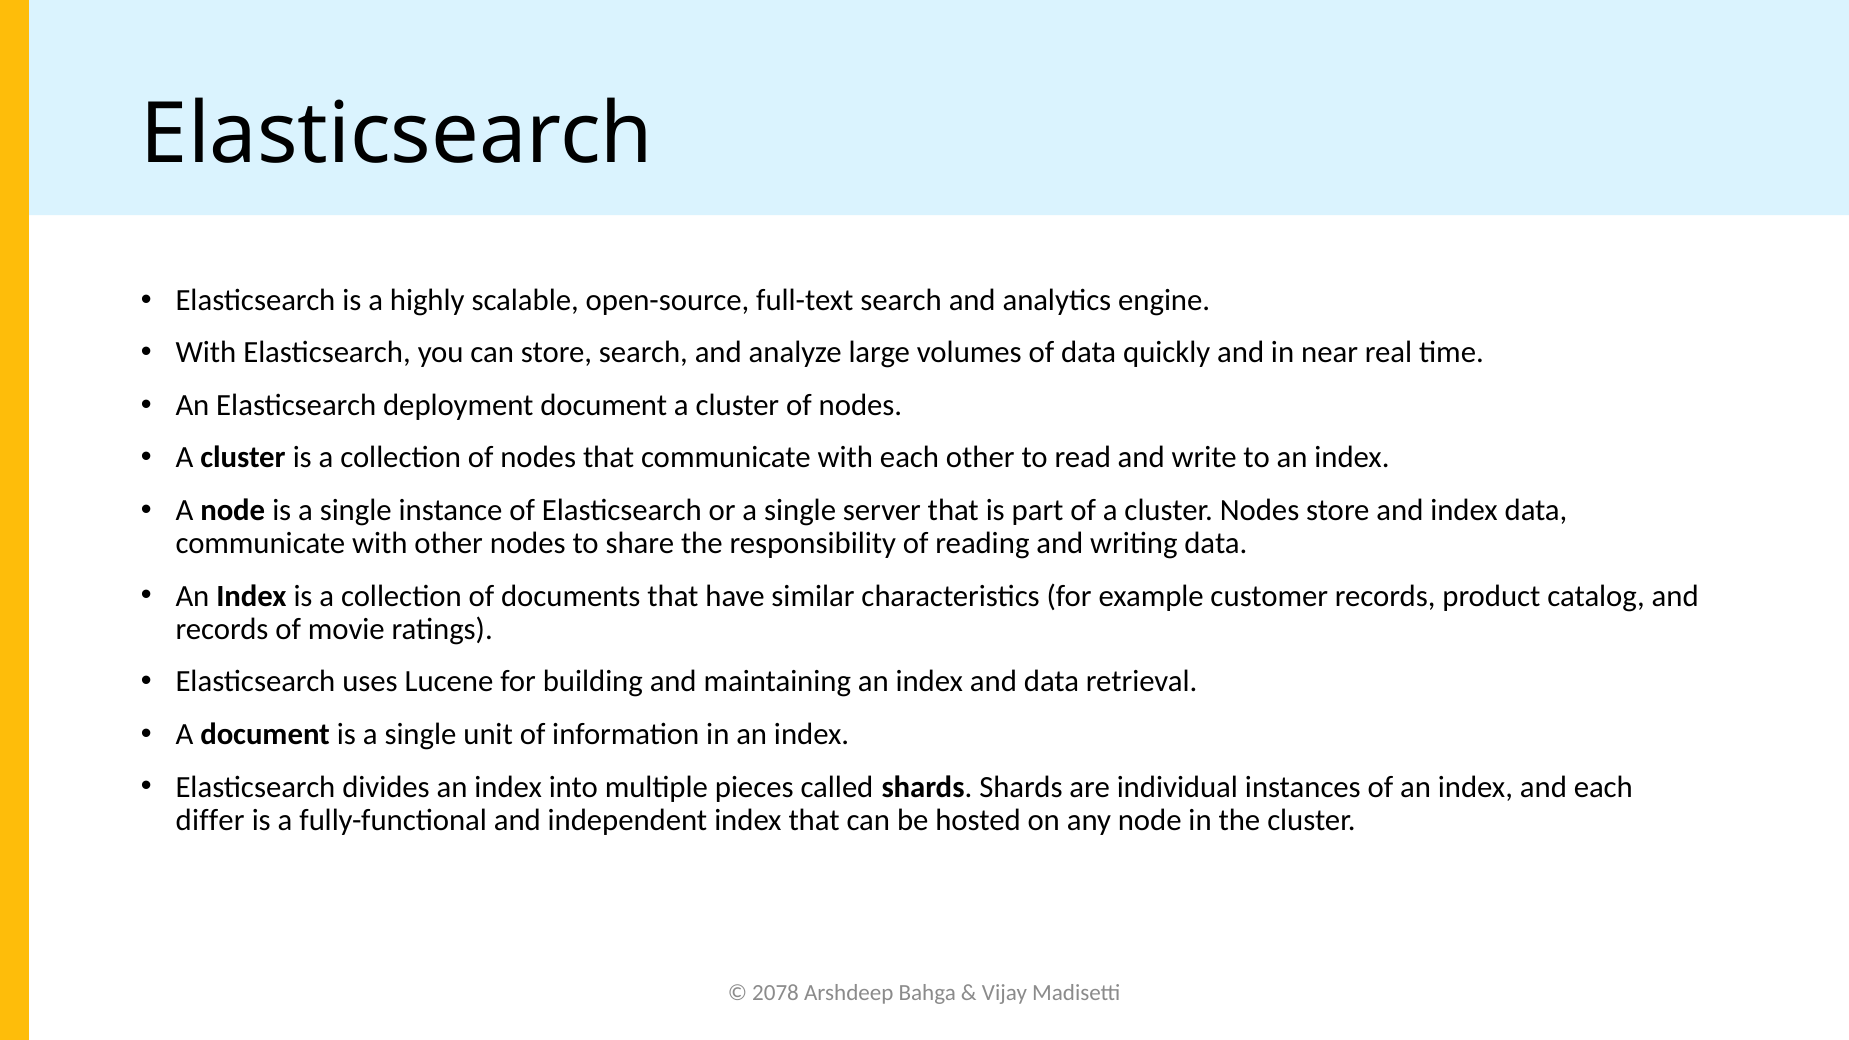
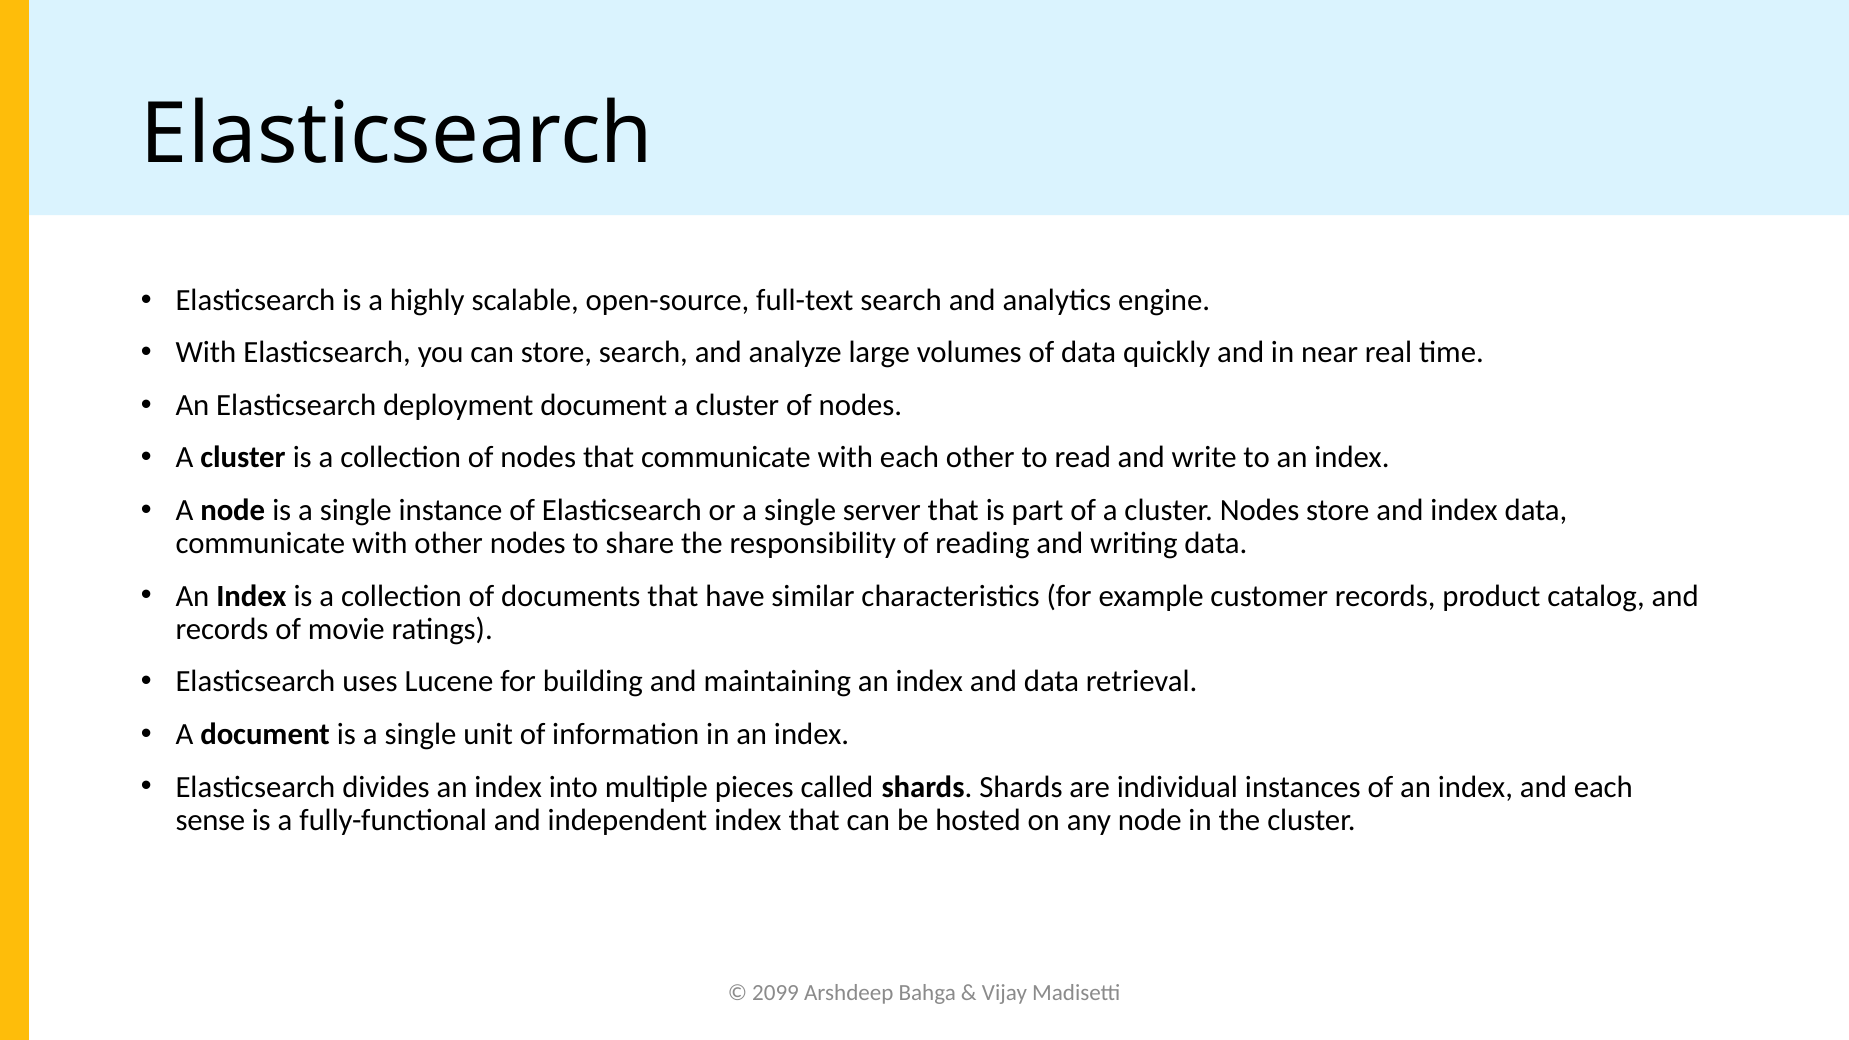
differ: differ -> sense (210, 820)
2078: 2078 -> 2099 (776, 993)
